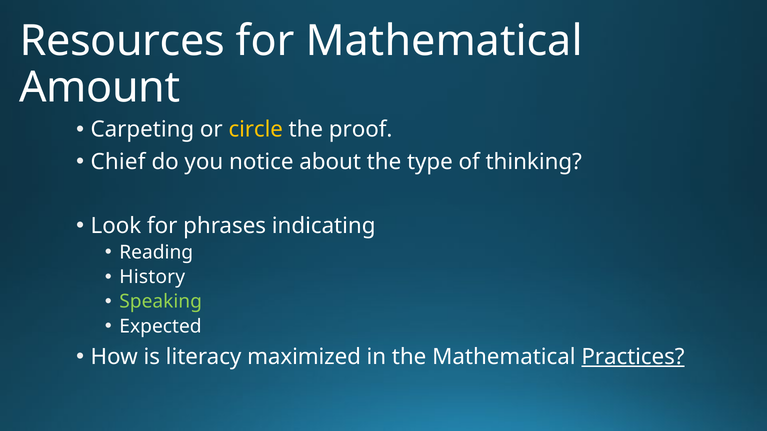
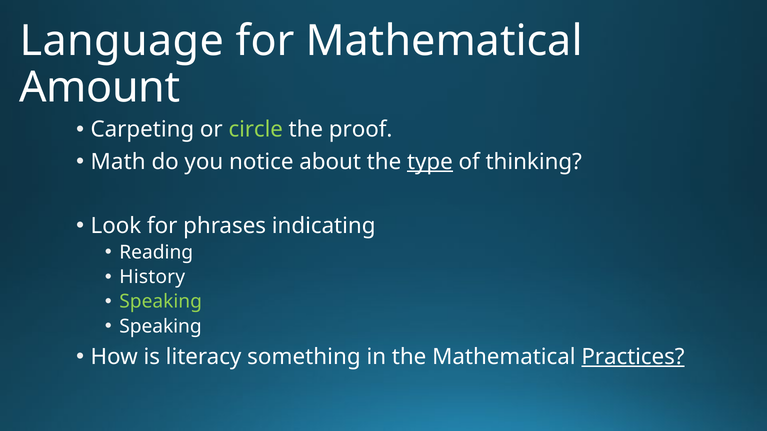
Resources: Resources -> Language (122, 41)
circle colour: yellow -> light green (256, 130)
Chief: Chief -> Math (118, 162)
type underline: none -> present (430, 162)
Expected: Expected -> Speaking (161, 327)
maximized: maximized -> something (304, 357)
